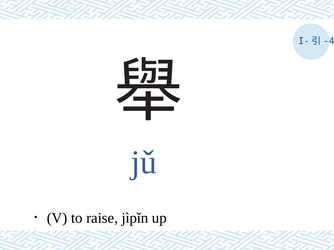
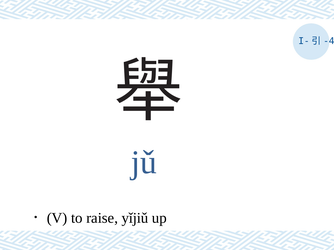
jìpǐn: jìpǐn -> yǐjiǔ (135, 218)
